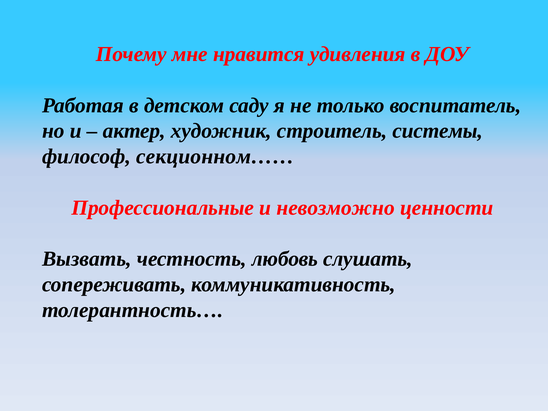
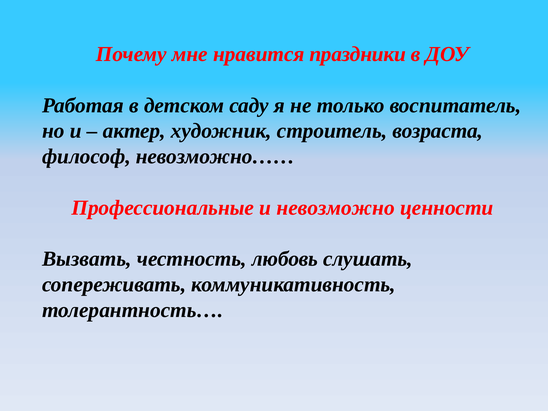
удивления: удивления -> праздники (358, 54)
системы: системы -> возраста (438, 131)
секционном……: секционном…… -> невозможно…… (215, 157)
